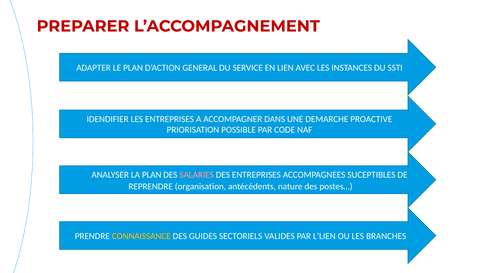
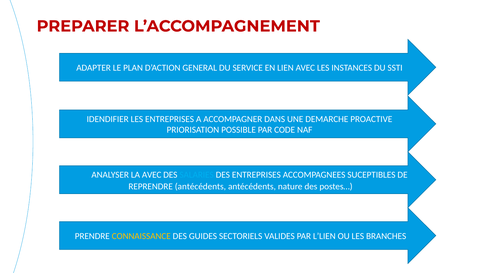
LA PLAN: PLAN -> AVEC (152, 175)
SALARIES colour: pink -> light blue (197, 175)
REPRENDRE organisation: organisation -> antécédents (200, 187)
